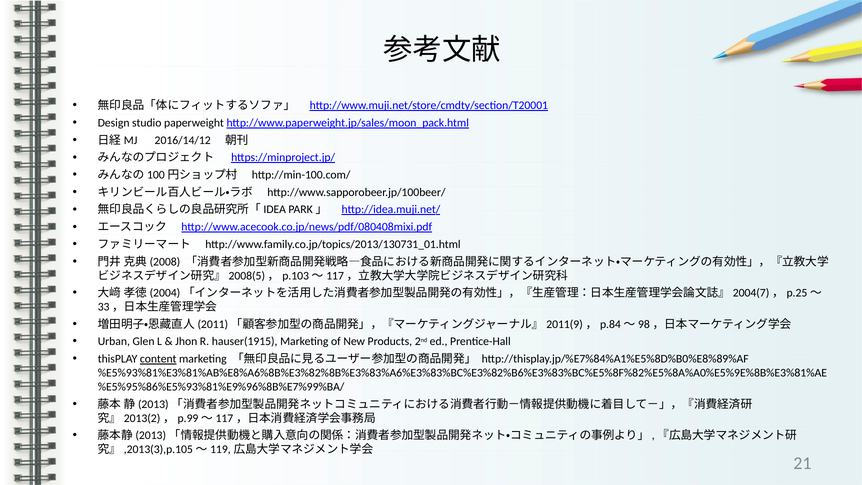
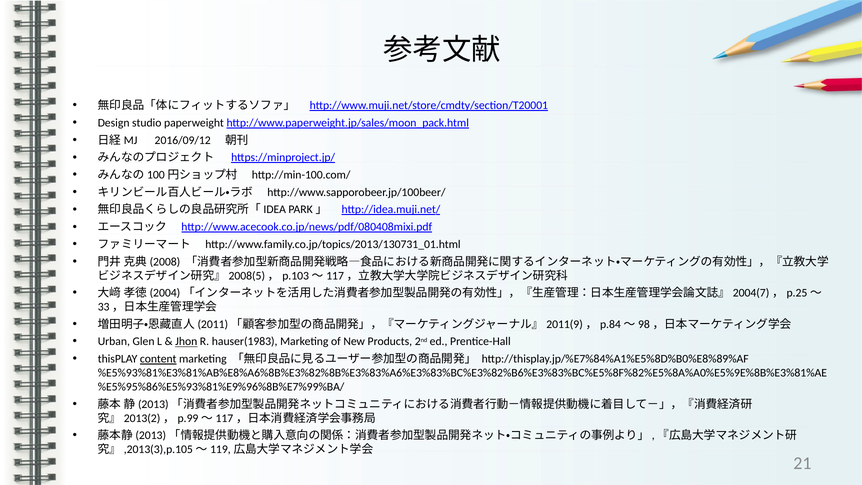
2016/14/12: 2016/14/12 -> 2016/09/12 (183, 140)
Jhon underline: none -> present (186, 342)
hauser(1915: hauser(1915 -> hauser(1983 (245, 342)
